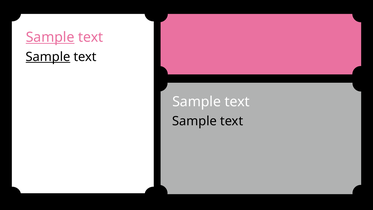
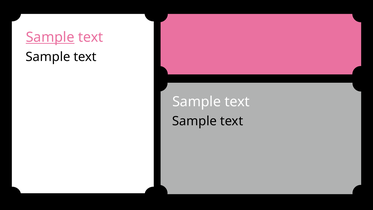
Sample underline: present -> none (48, 57)
